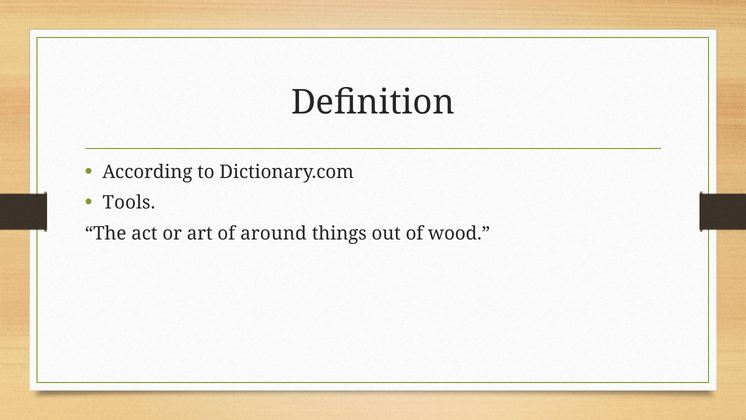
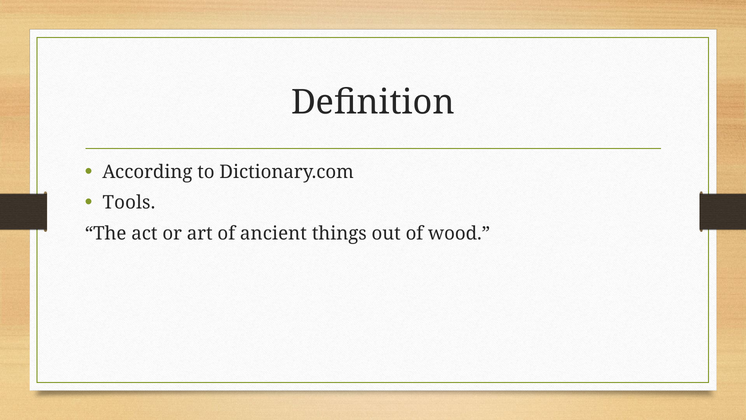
around: around -> ancient (273, 233)
